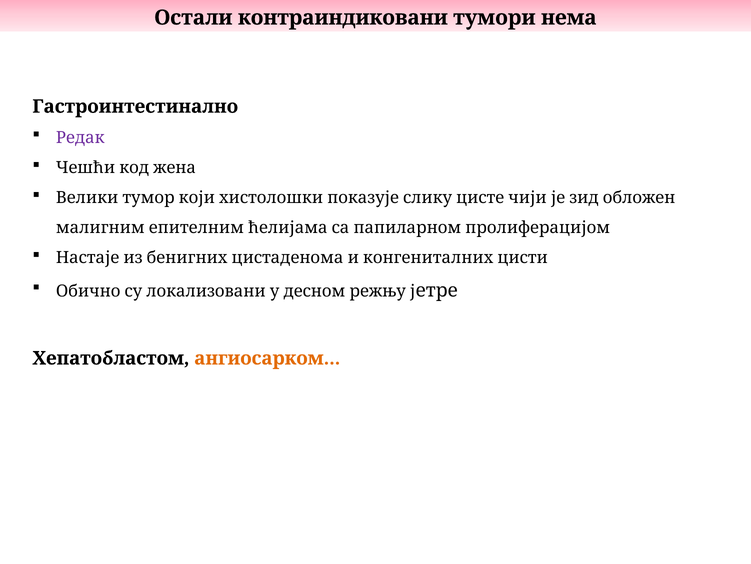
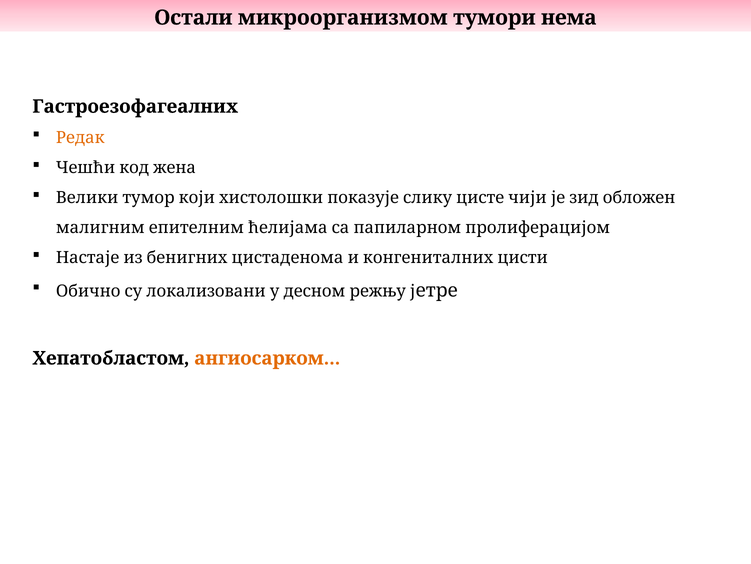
контраиндиковани: контраиндиковани -> микроорганизмом (343, 18)
Гастроинтестинално: Гастроинтестинално -> Гастроезофагеалних (135, 106)
Редак colour: purple -> orange (80, 138)
